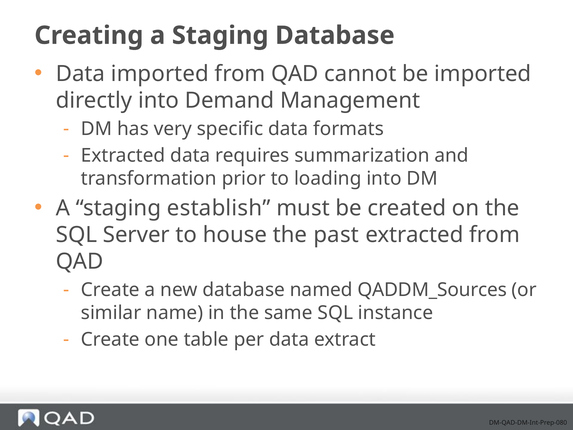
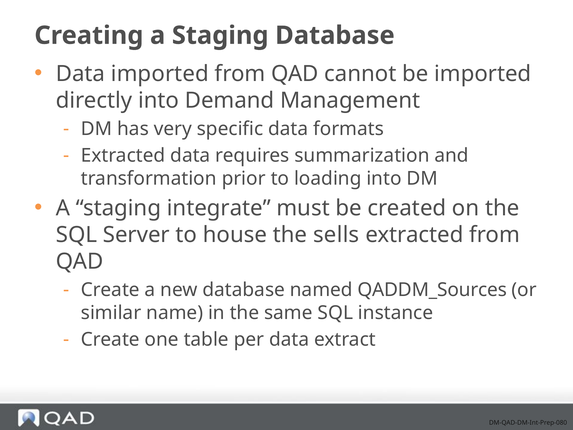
establish: establish -> integrate (219, 208)
past: past -> sells (336, 235)
